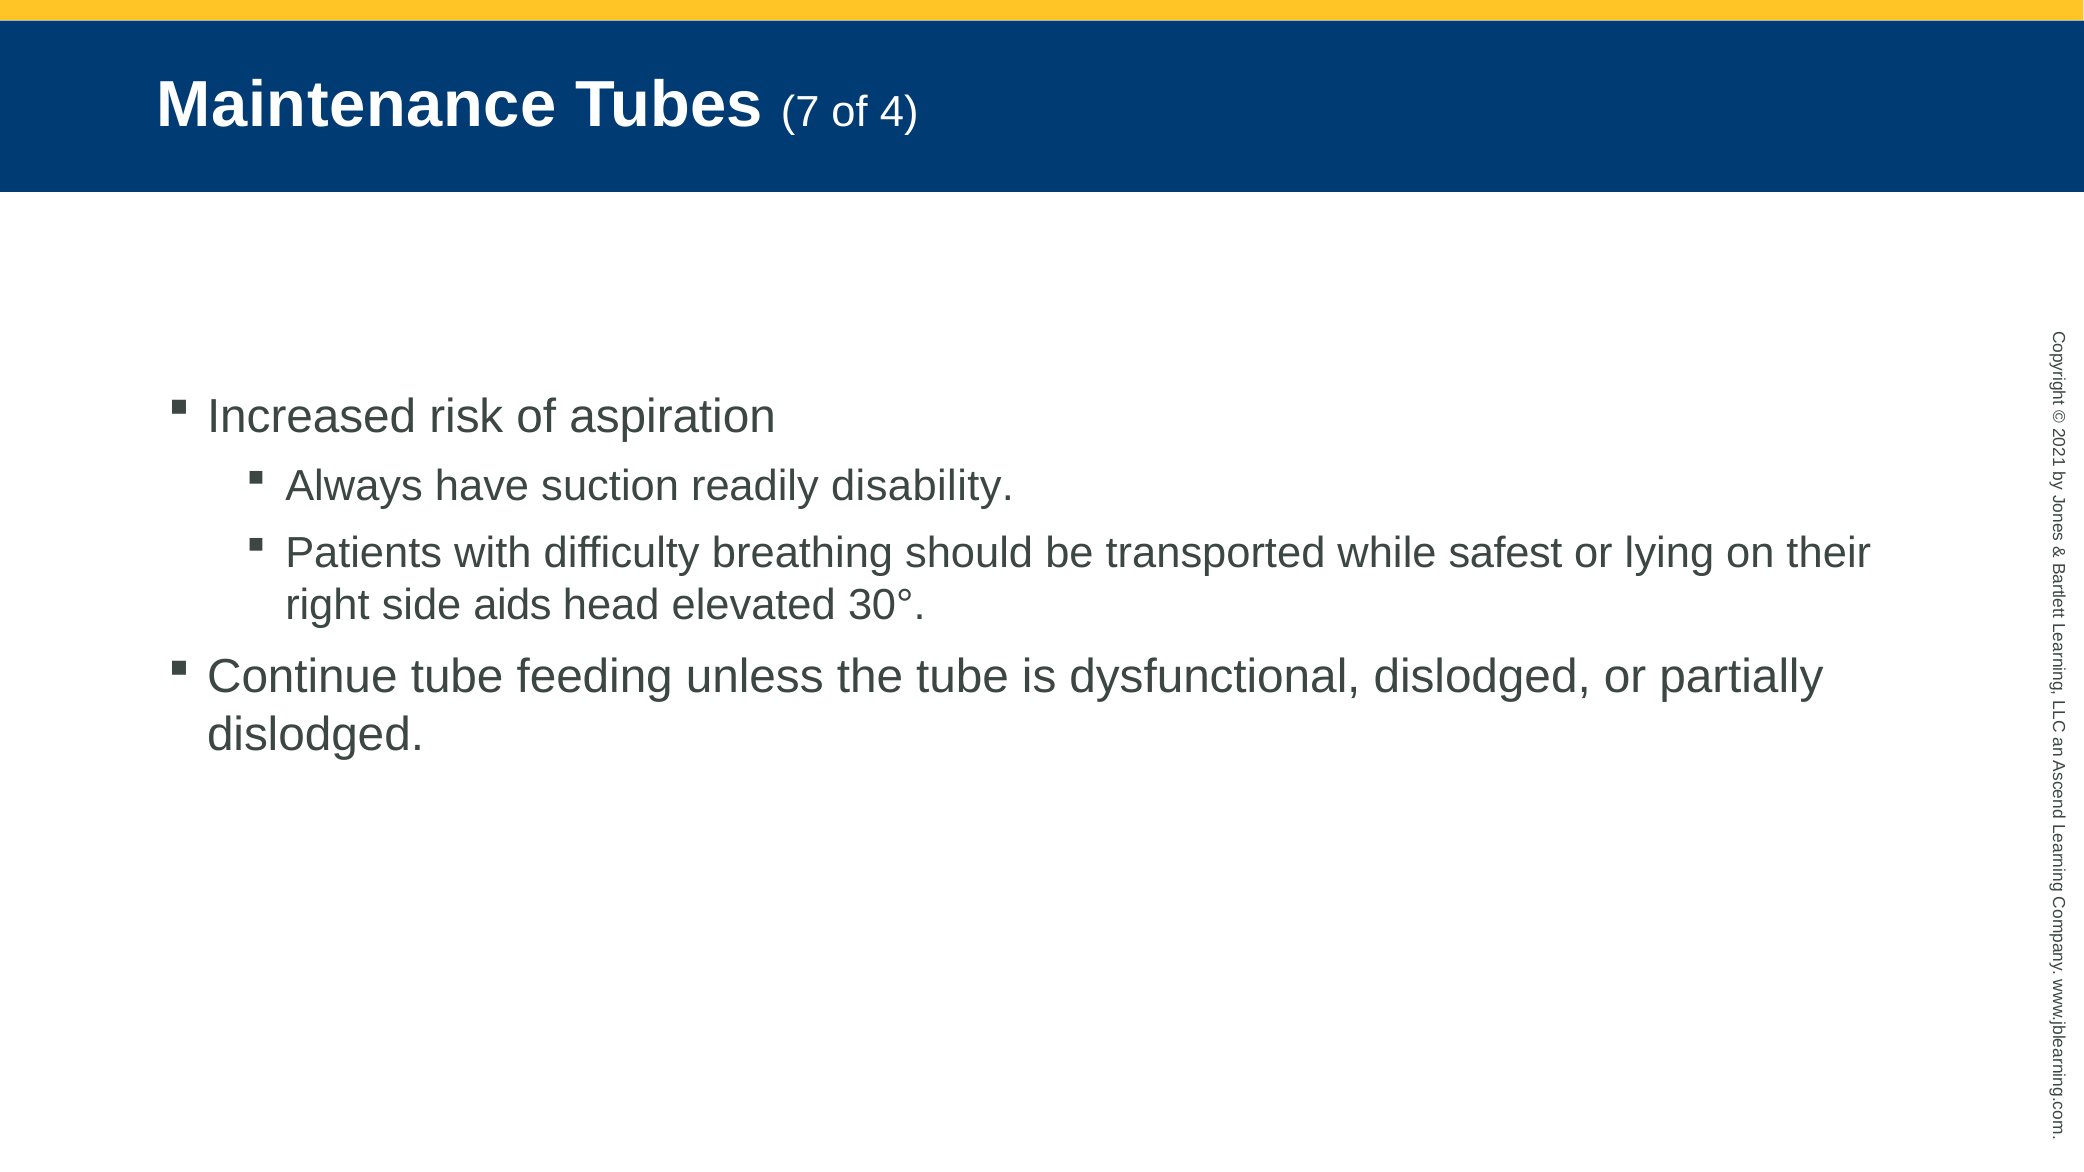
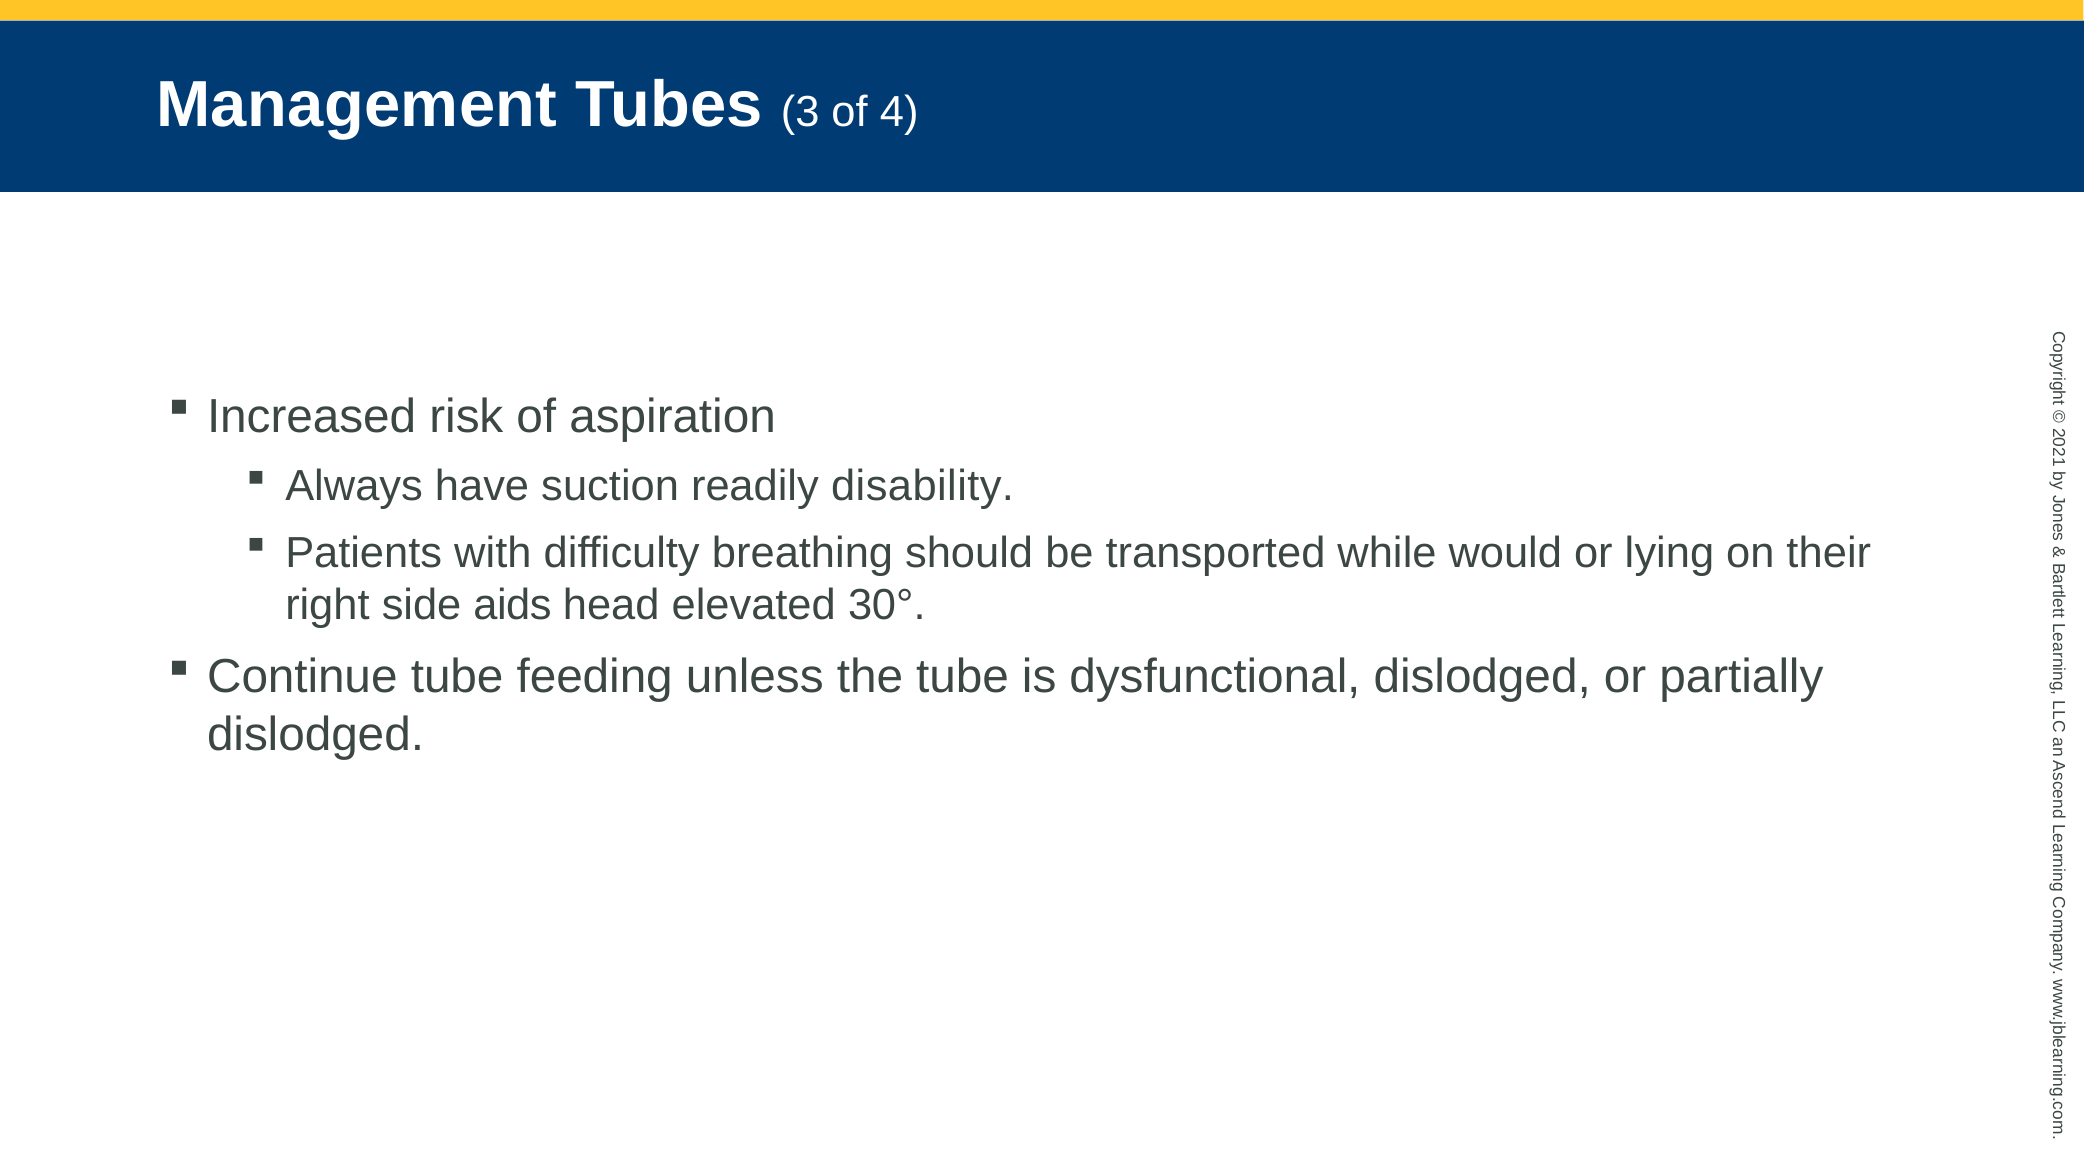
Maintenance: Maintenance -> Management (357, 105)
7: 7 -> 3 (800, 112)
safest: safest -> would (1505, 553)
